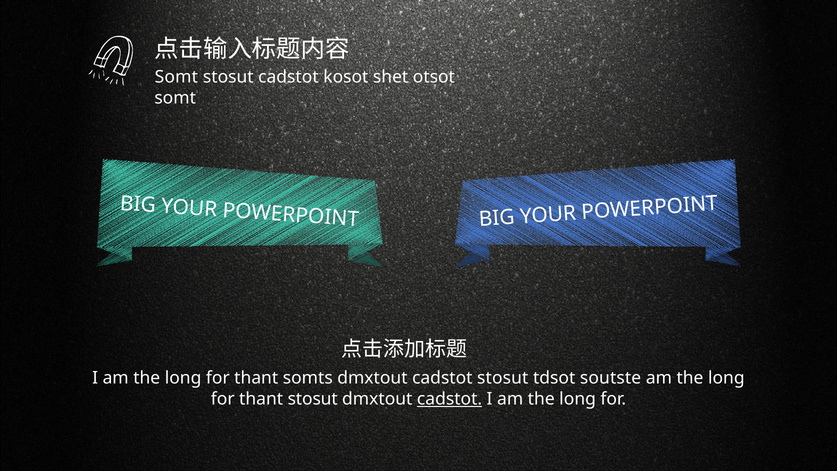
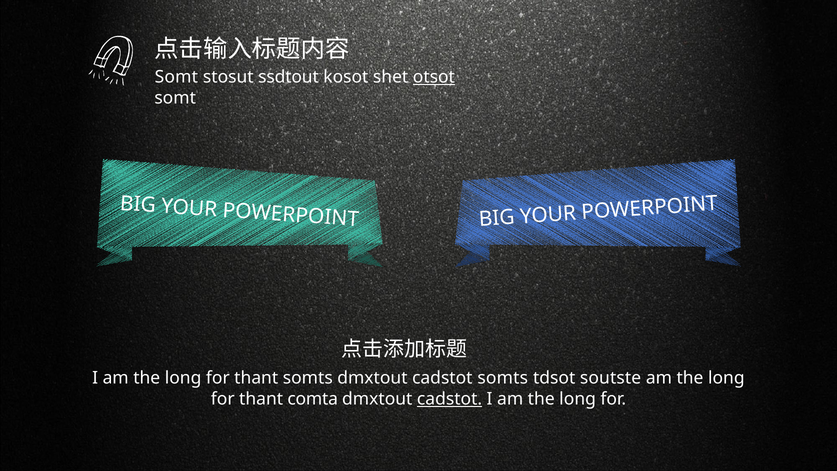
stosut cadstot: cadstot -> ssdtout (288, 77)
otsot underline: none -> present (434, 77)
cadstot stosut: stosut -> somts (503, 378)
thant stosut: stosut -> comta (313, 399)
